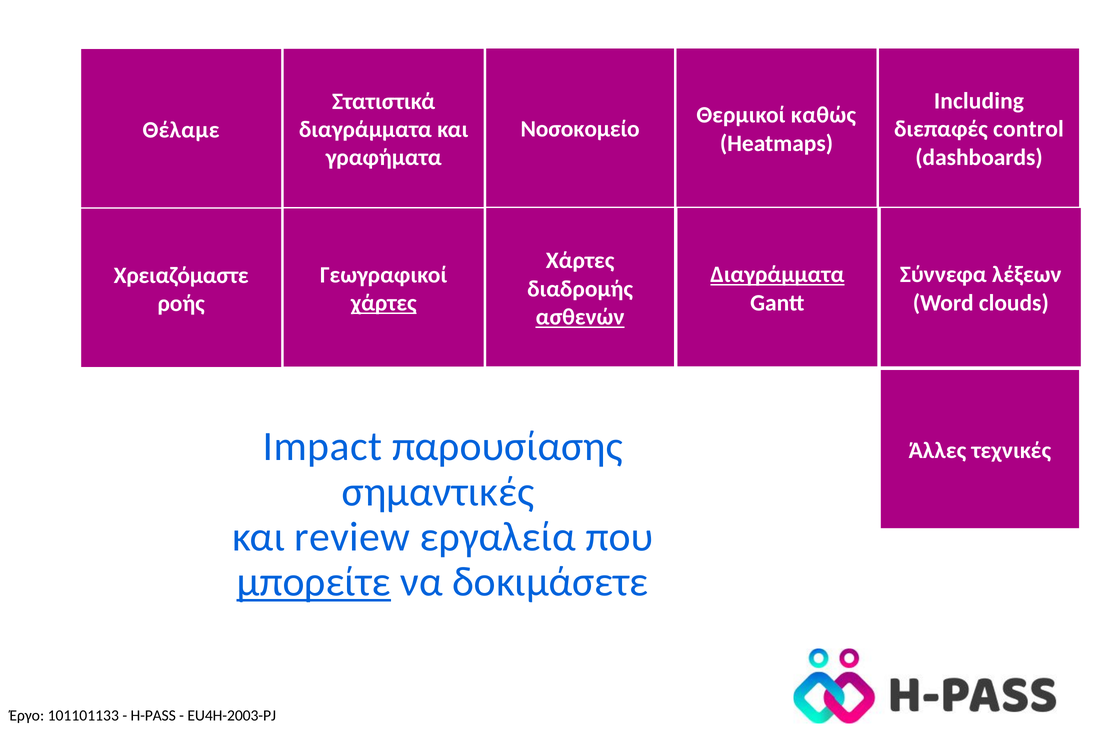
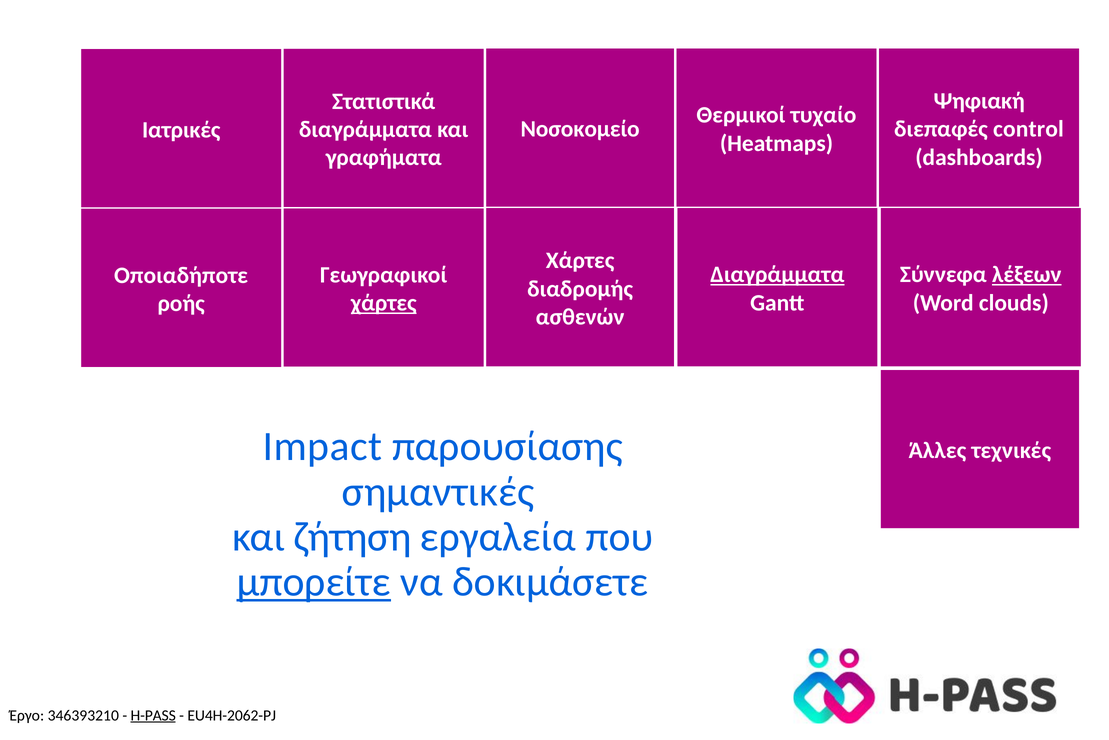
Including: Including -> Ψηφιακή (979, 101)
καθώς: καθώς -> τυχαίο (824, 115)
Θέλαμε: Θέλαμε -> Ιατρικές (181, 130)
λέξεων underline: none -> present (1027, 274)
Χρειαζόμαστε: Χρειαζόμαστε -> Οποιαδήποτε (181, 275)
ασθενών underline: present -> none (580, 317)
review: review -> ζήτηση (353, 536)
101101133: 101101133 -> 346393210 (83, 715)
H-PASS underline: none -> present (153, 715)
EU4H-2003-PJ: EU4H-2003-PJ -> EU4H-2062-PJ (232, 715)
